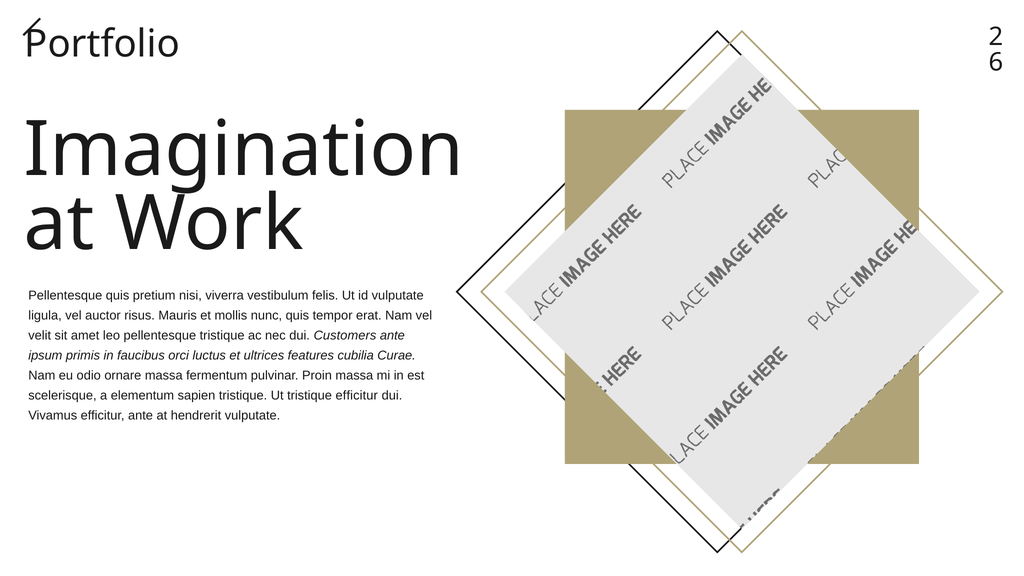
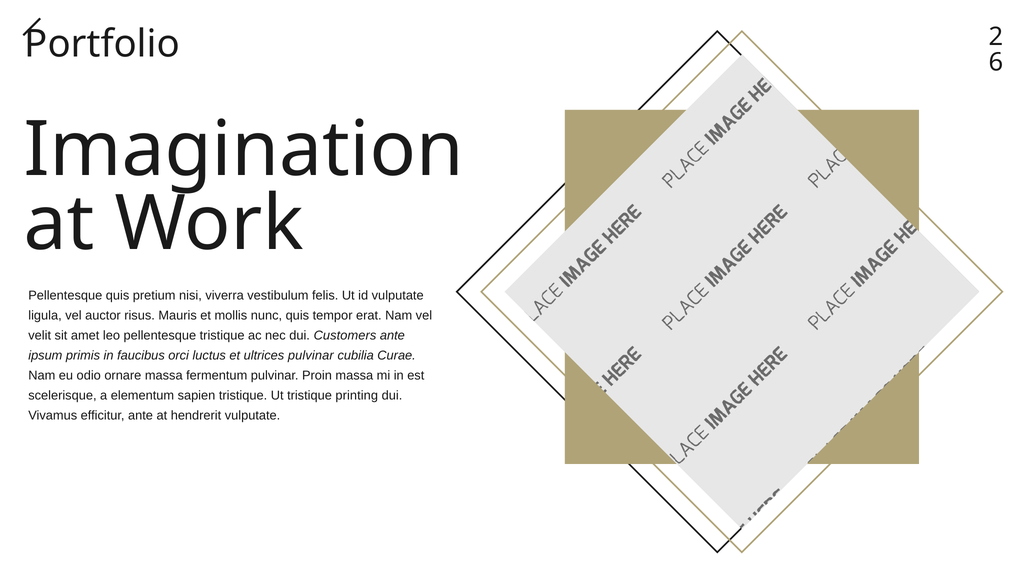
ultrices features: features -> pulvinar (311, 355)
tristique efficitur: efficitur -> printing (357, 395)
